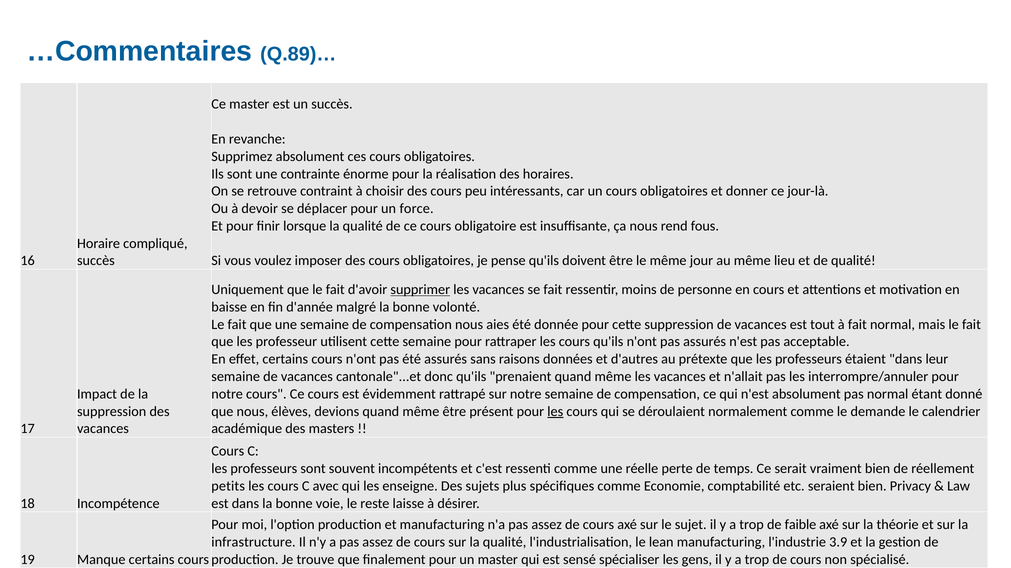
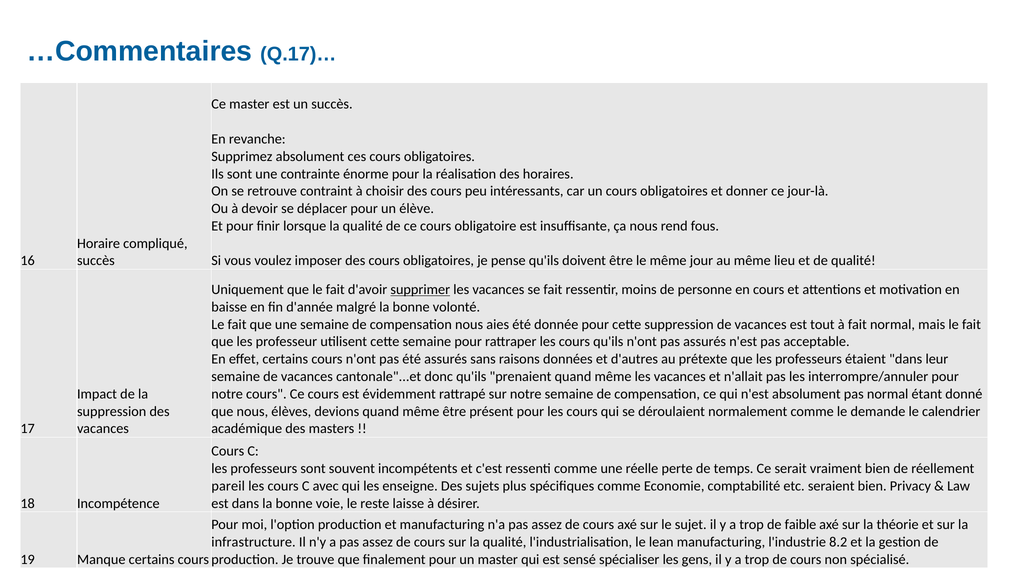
Q.89)…: Q.89)… -> Q.17)… (298, 54)
force: force -> élève (417, 209)
les underline: present -> none (555, 412)
petits: petits -> pareil (228, 487)
3.9: 3.9 -> 8.2 (838, 543)
